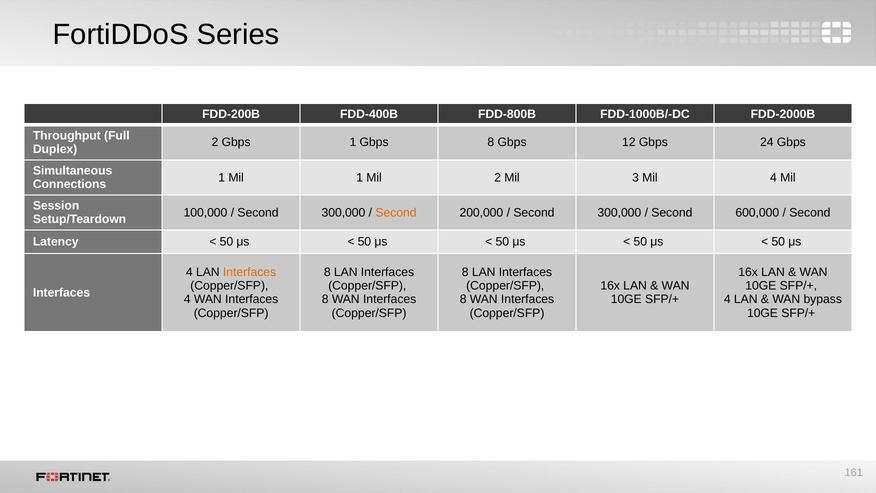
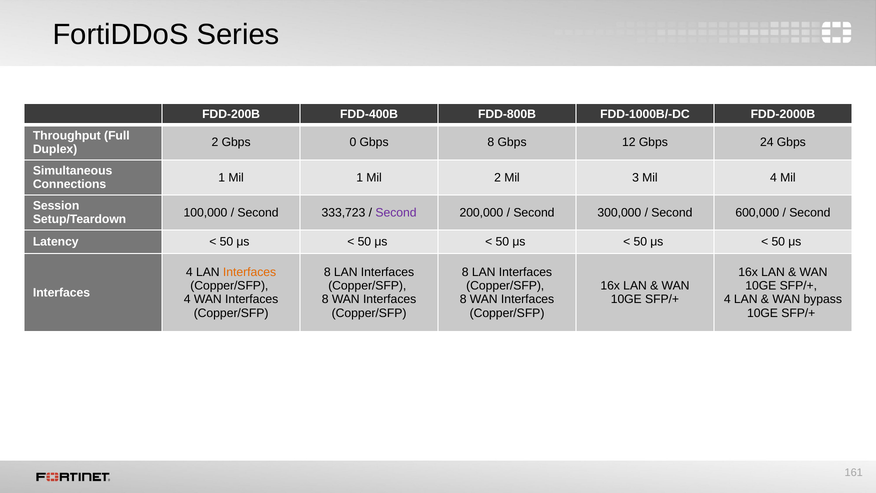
Gbps 1: 1 -> 0 (353, 142)
300,000: 300,000 -> 333,723 (343, 212)
Second colour: orange -> purple (396, 212)
